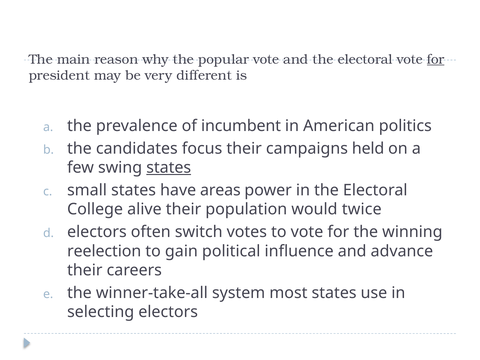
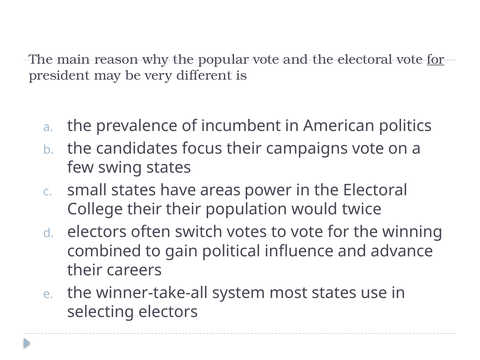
campaigns held: held -> vote (368, 148)
states underline: present -> none (169, 168)
College alive: alive -> their (145, 209)
reelection: reelection -> combined (104, 251)
